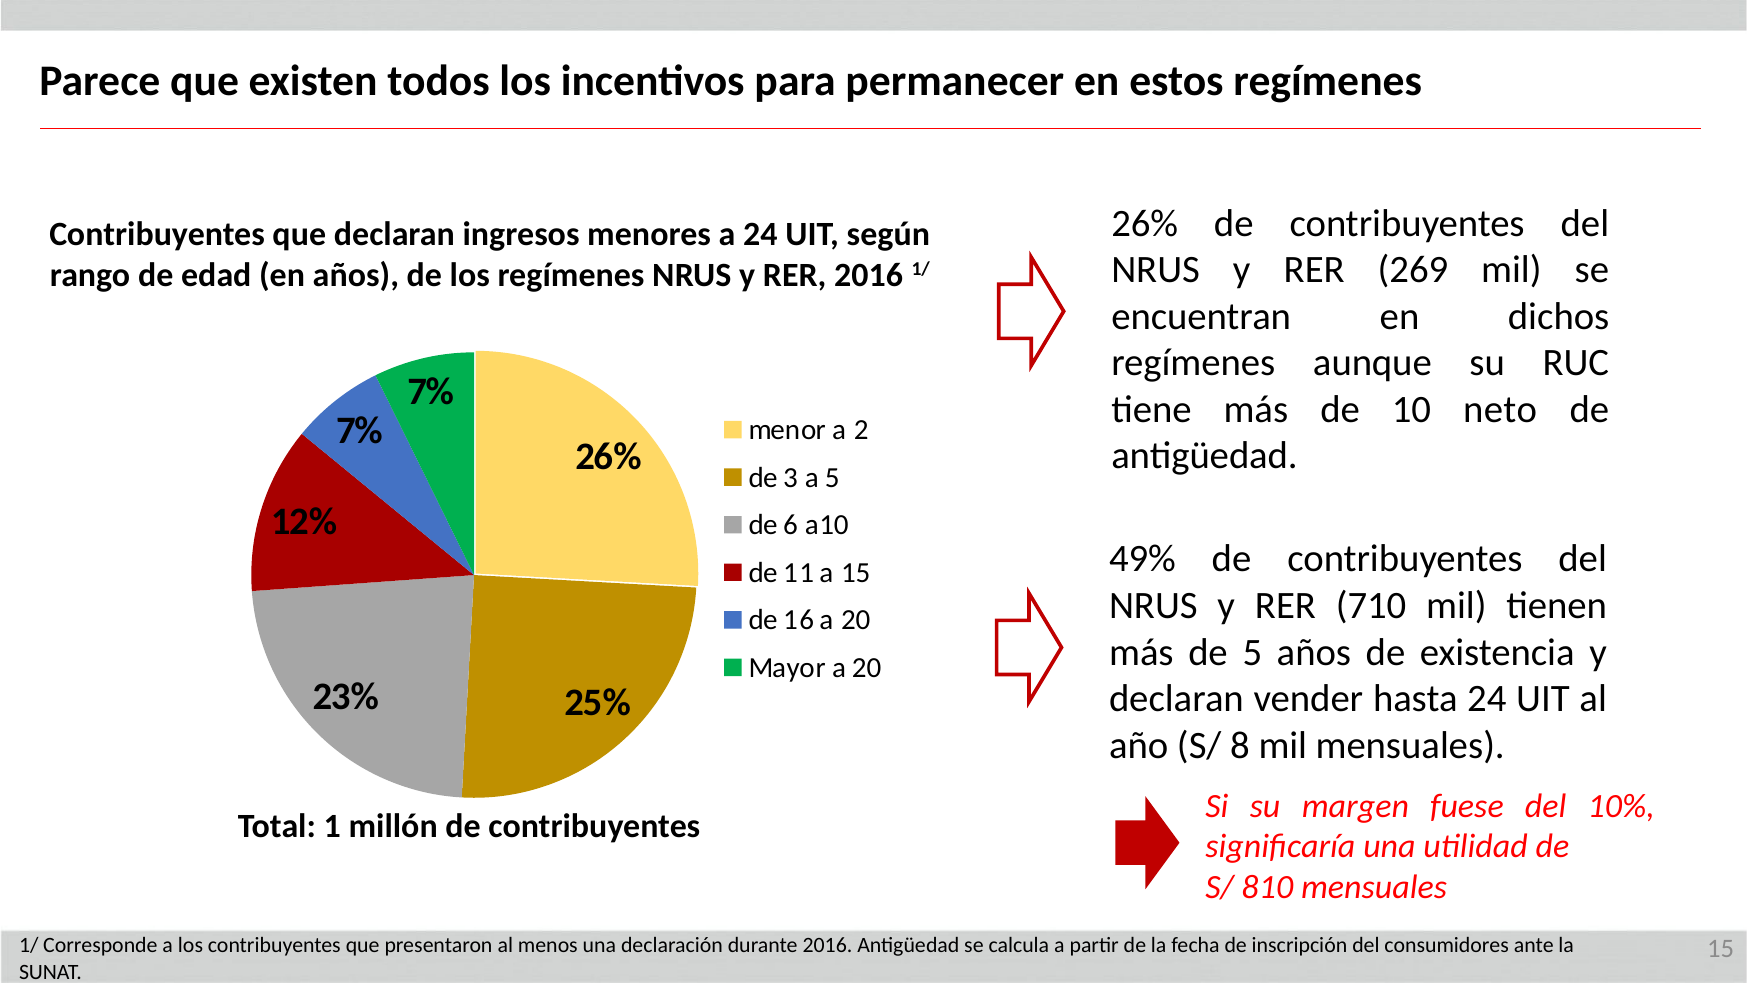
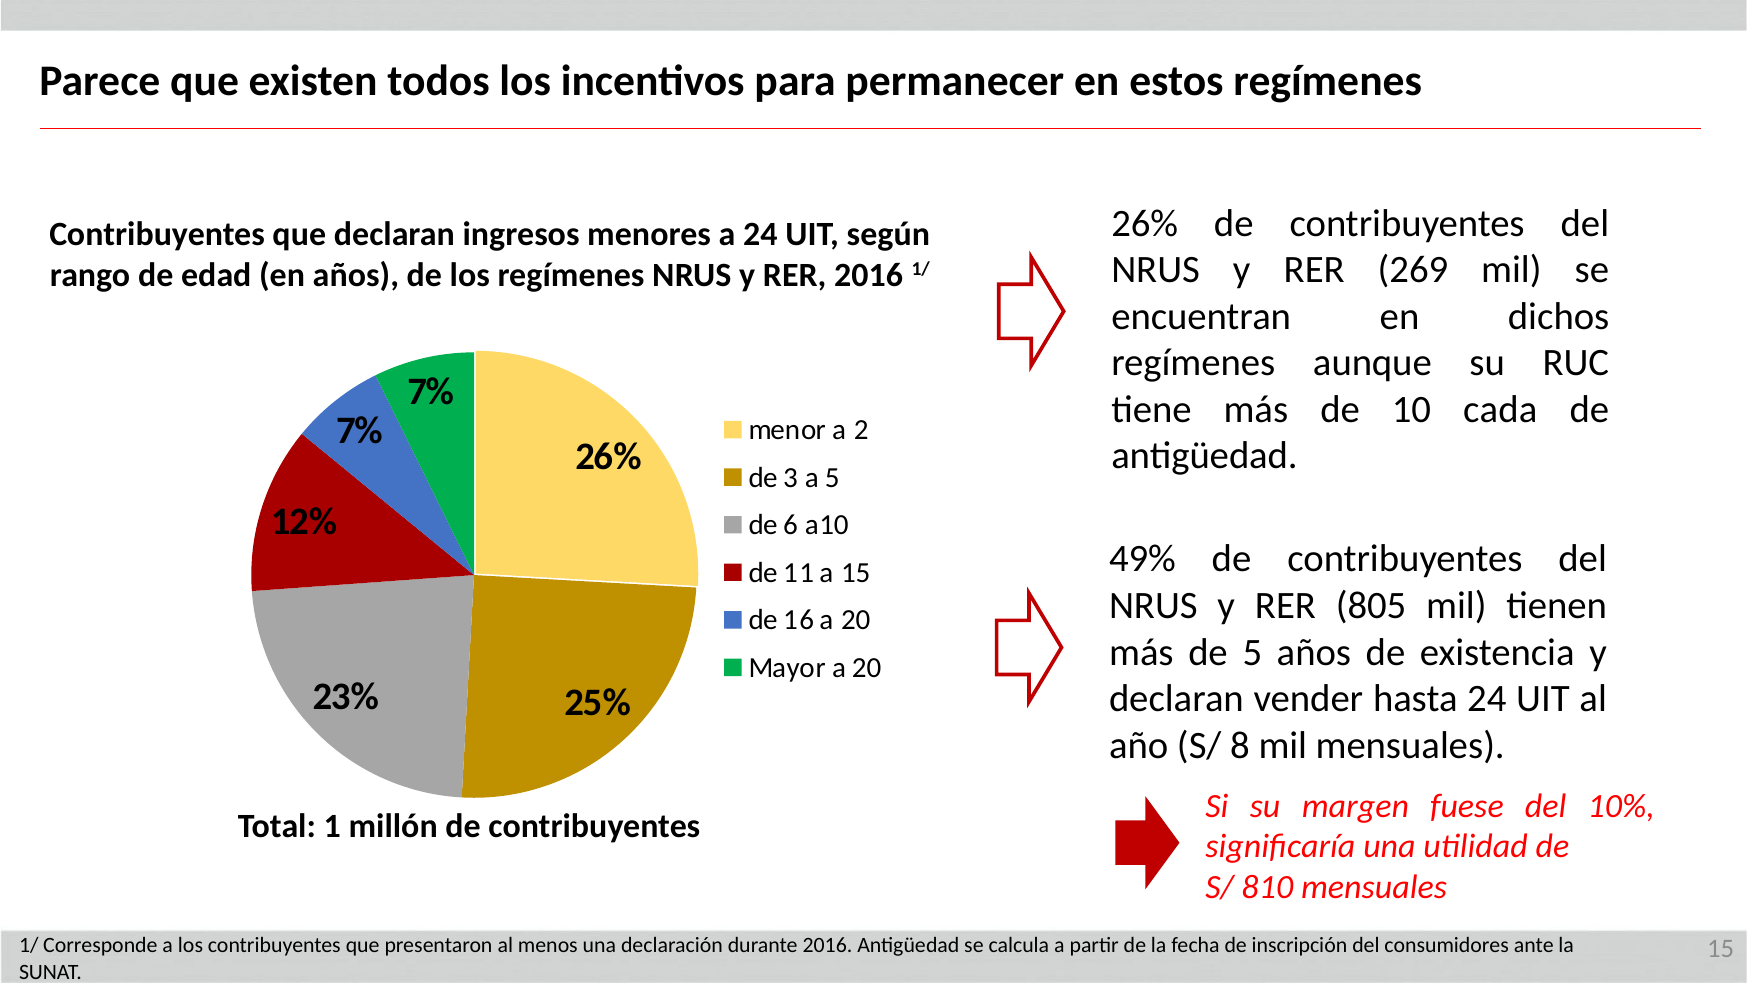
neto: neto -> cada (1500, 409)
710: 710 -> 805 (1371, 606)
